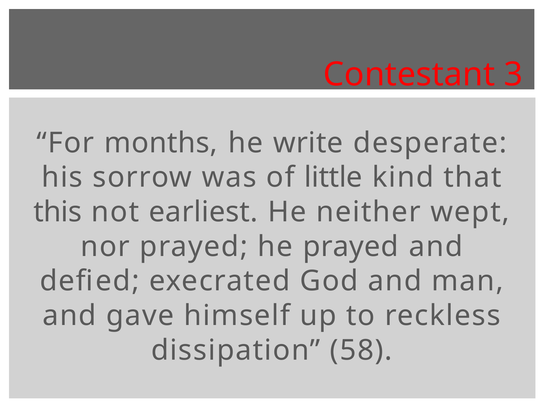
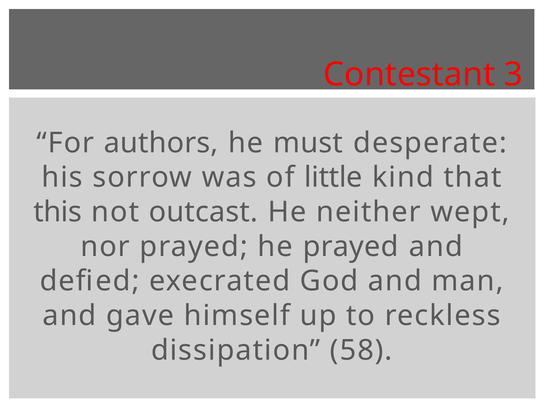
months: months -> authors (161, 143)
write: write -> must (308, 143)
earliest: earliest -> outcast (203, 212)
